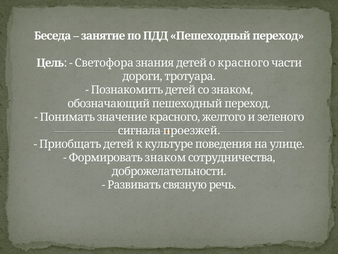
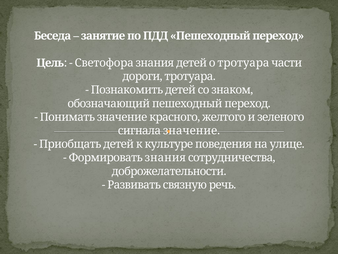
о красного: красного -> тротуара (243, 63)
сигнала проезжей: проезжей -> значение (191, 130)
Формировать знаком: знаком -> знания (165, 157)
